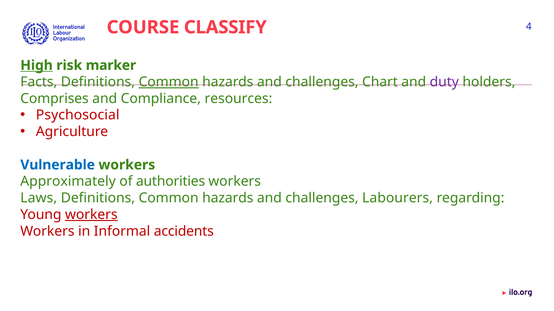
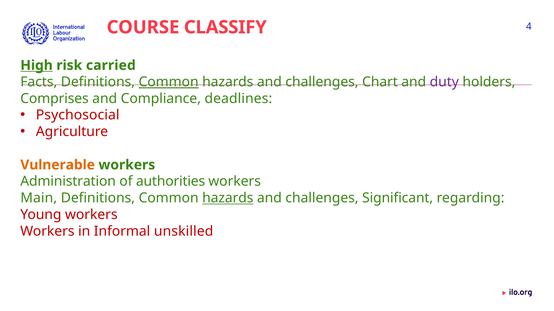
marker: marker -> carried (111, 65)
resources: resources -> deadlines (238, 99)
Vulnerable colour: blue -> orange (58, 165)
Approximately: Approximately -> Administration (68, 182)
Laws: Laws -> Main (39, 198)
hazards underline: none -> present (228, 198)
Labourers: Labourers -> Significant (398, 198)
workers underline: present -> none (91, 215)
accidents: accidents -> unskilled (184, 232)
